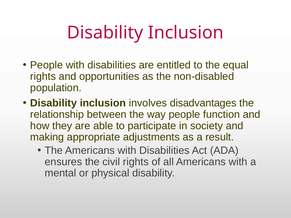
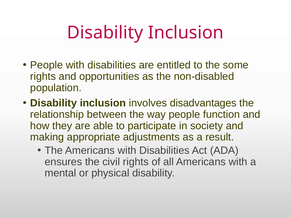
equal: equal -> some (236, 65)
